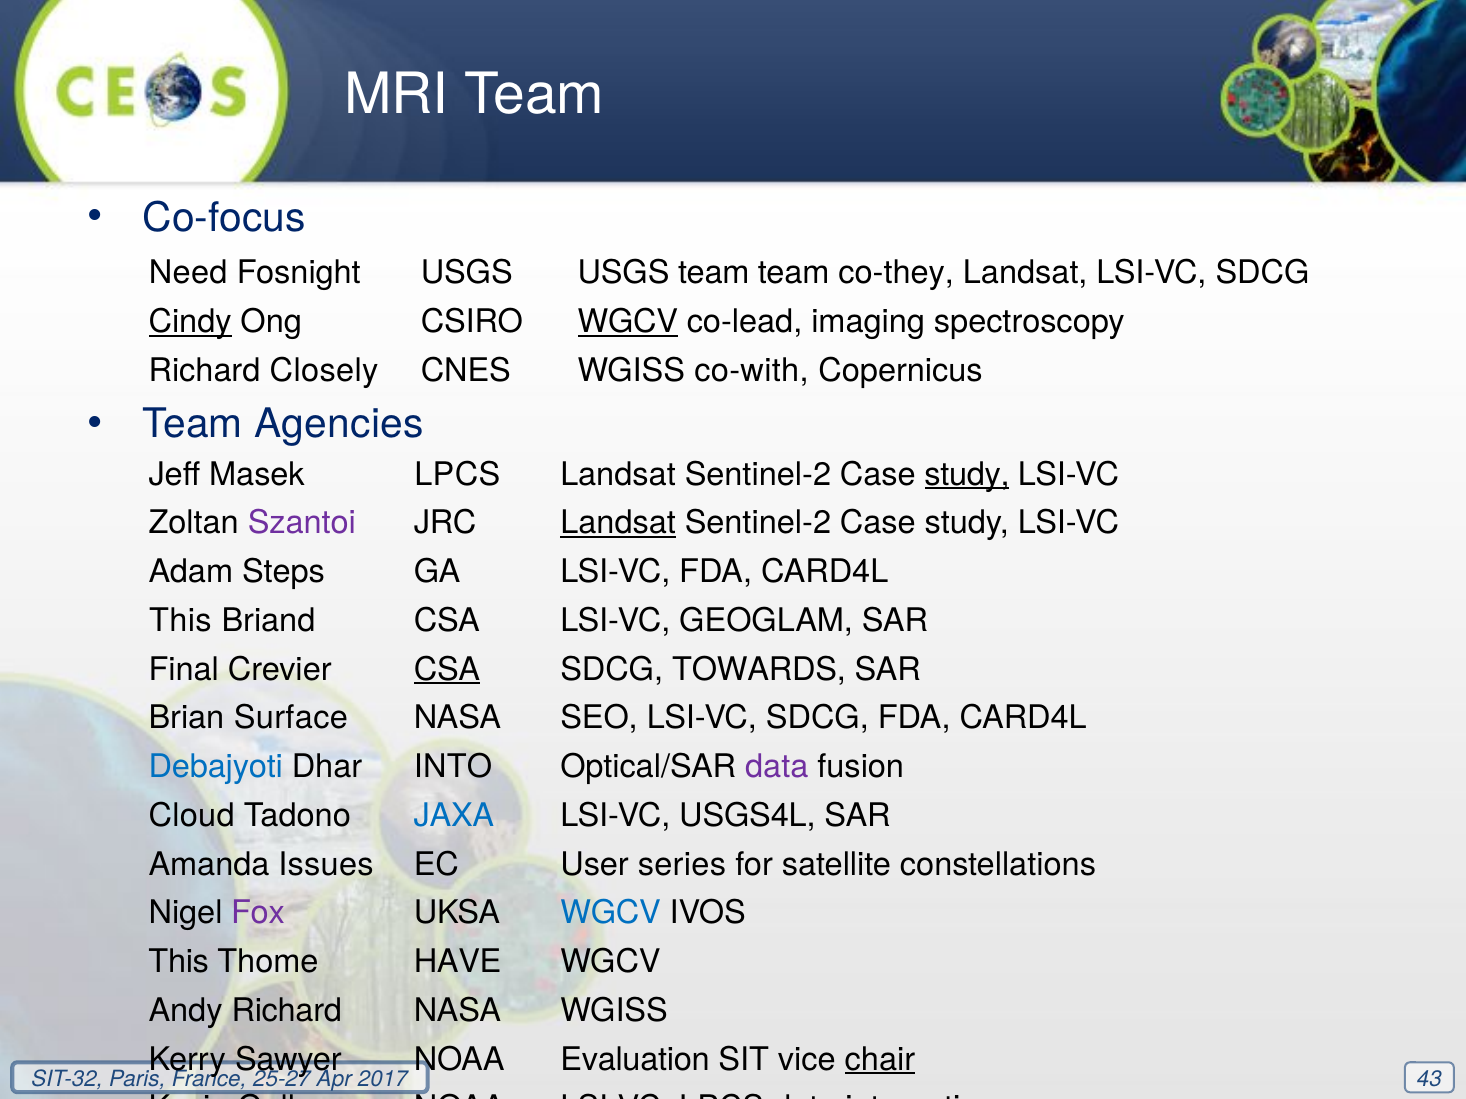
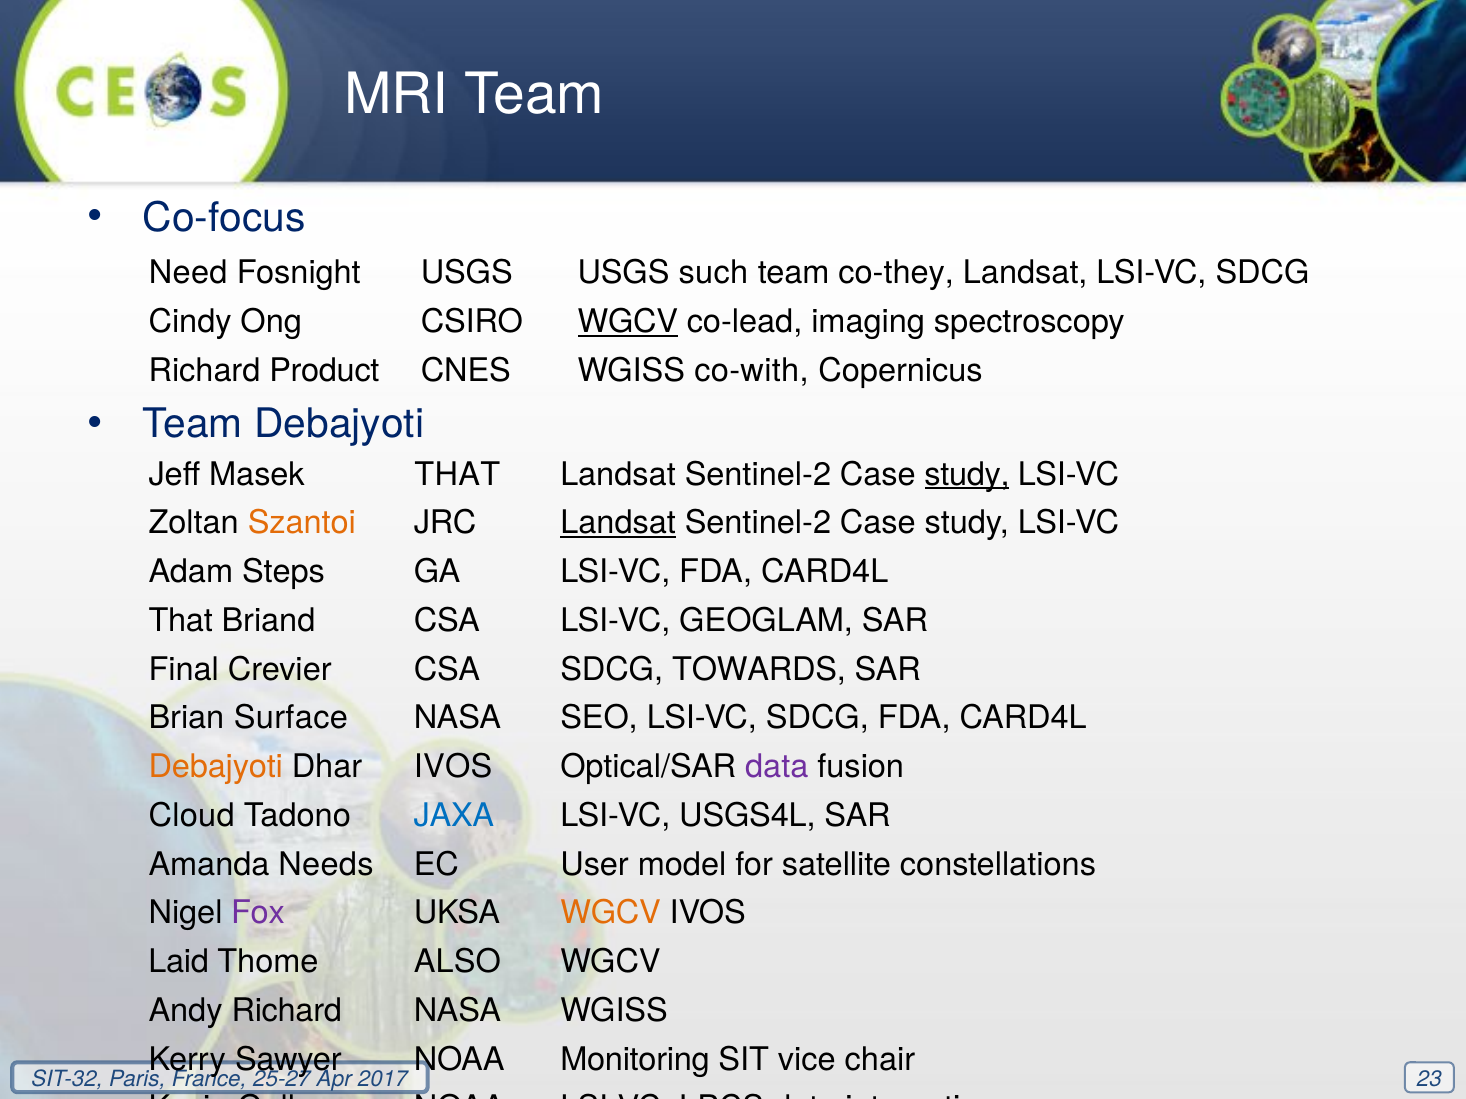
USGS team: team -> such (713, 273)
Cindy underline: present -> none (190, 322)
Closely: Closely -> Product (324, 371)
Team Agencies: Agencies -> Debajyoti (339, 425)
Masek LPCS: LPCS -> THAT (457, 475)
Szantoi colour: purple -> orange (302, 523)
This: This -> That (181, 621)
CSA underline: present -> none (447, 670)
Debajyoti colour: blue -> orange (216, 767)
Dhar INTO: INTO -> IVOS (453, 767)
Issues: Issues -> Needs (326, 865)
series: series -> model (682, 865)
WGCV colour: blue -> orange (611, 914)
This: This -> Laid (179, 962)
HAVE: HAVE -> ALSO (457, 962)
Evaluation: Evaluation -> Monitoring (635, 1060)
chair underline: present -> none (880, 1060)
43: 43 -> 23 (1429, 1079)
